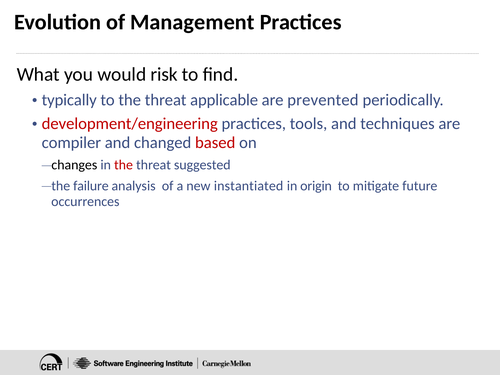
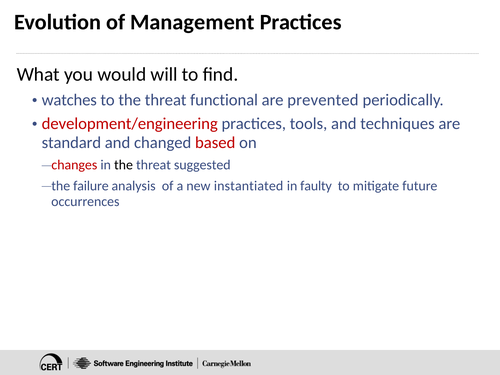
risk: risk -> will (164, 74)
typically: typically -> watches (69, 100)
applicable: applicable -> functional (224, 100)
compiler: compiler -> standard (71, 143)
changes colour: black -> red (74, 165)
the colour: red -> black (124, 165)
origin: origin -> faulty (316, 186)
